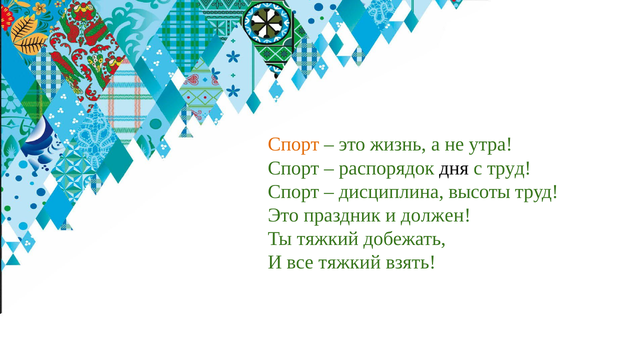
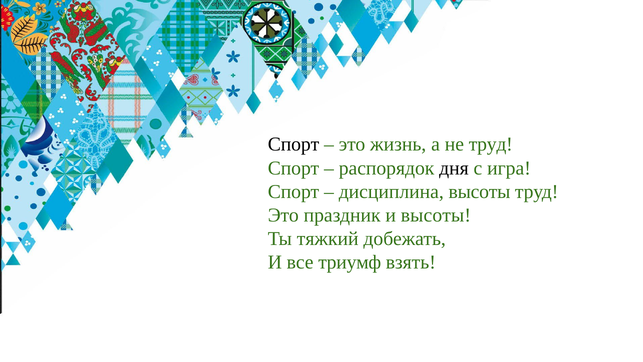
Спорт colour: orange -> black (294, 144)
не утра: утра -> труд (491, 144)
с труд: труд -> игра (509, 168)
и должен: должен -> высоты (436, 215)
все тяжкий: тяжкий -> триумф (350, 262)
